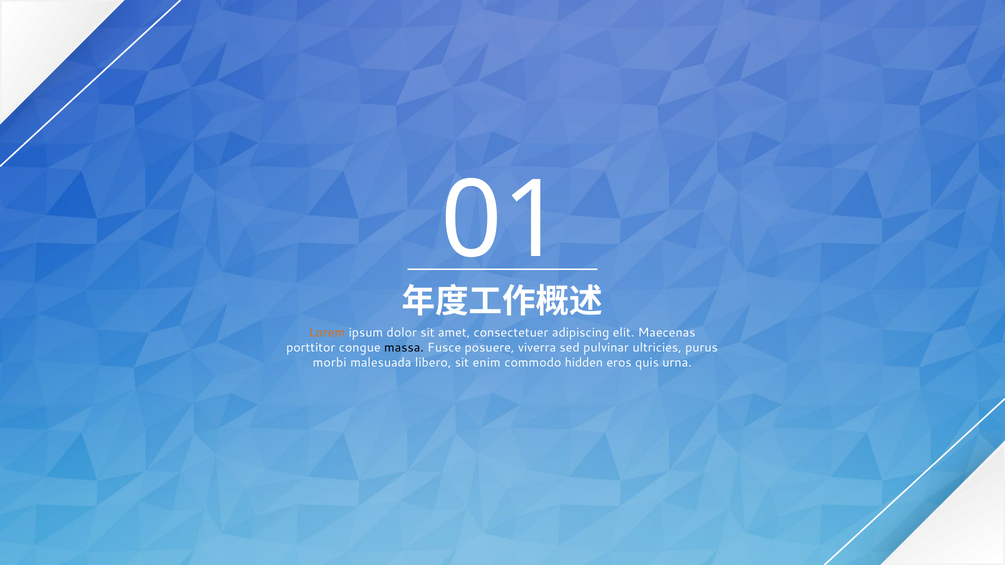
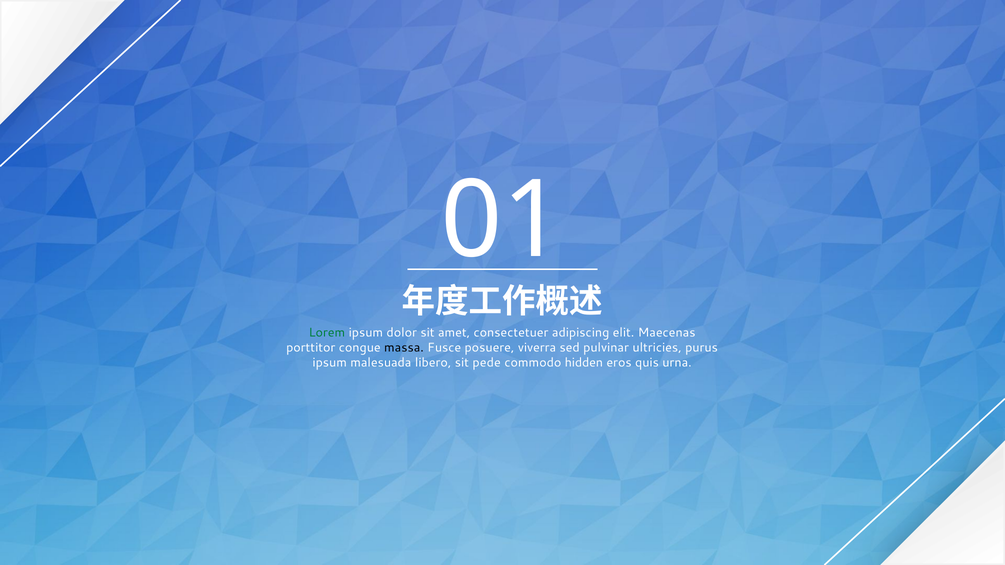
Lorem colour: orange -> green (327, 333)
morbi: morbi -> ipsum (330, 363)
enim: enim -> pede (487, 363)
